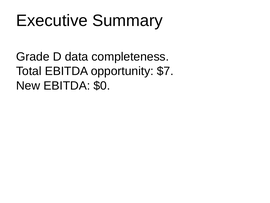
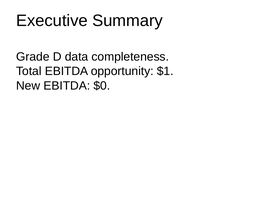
$7: $7 -> $1 (165, 71)
